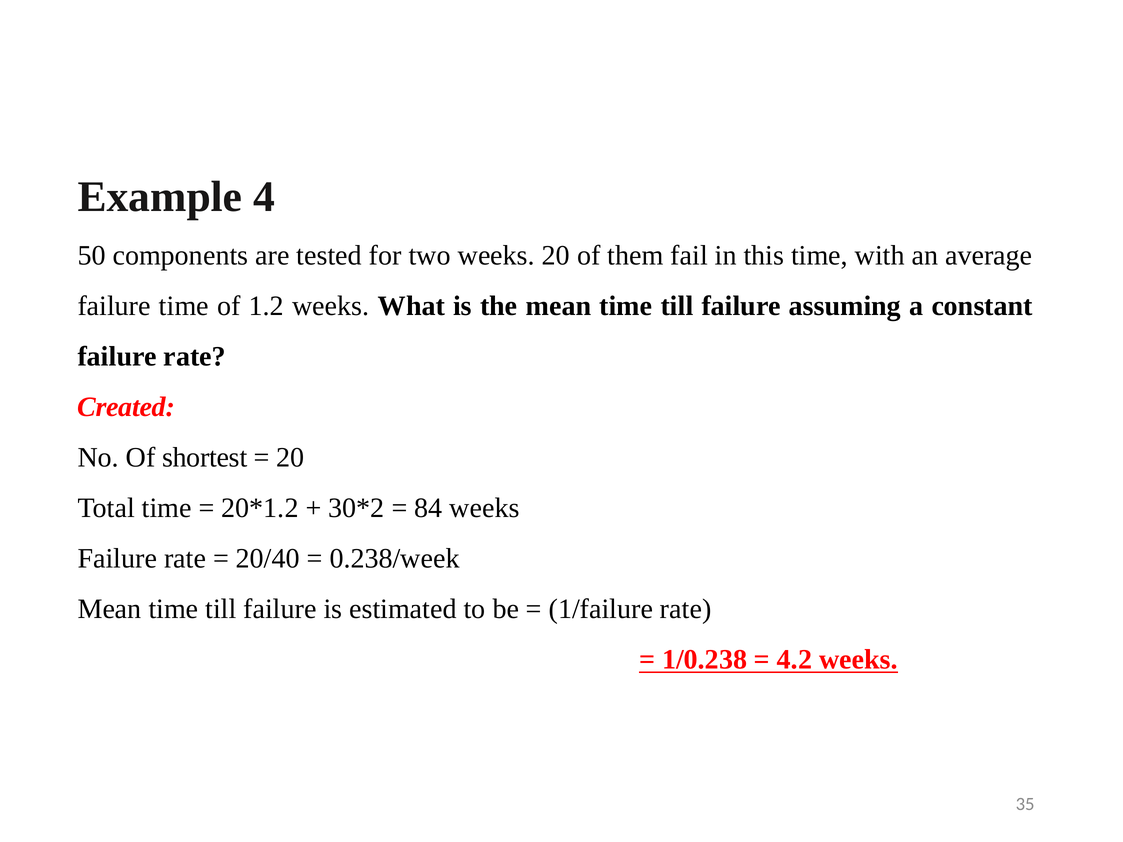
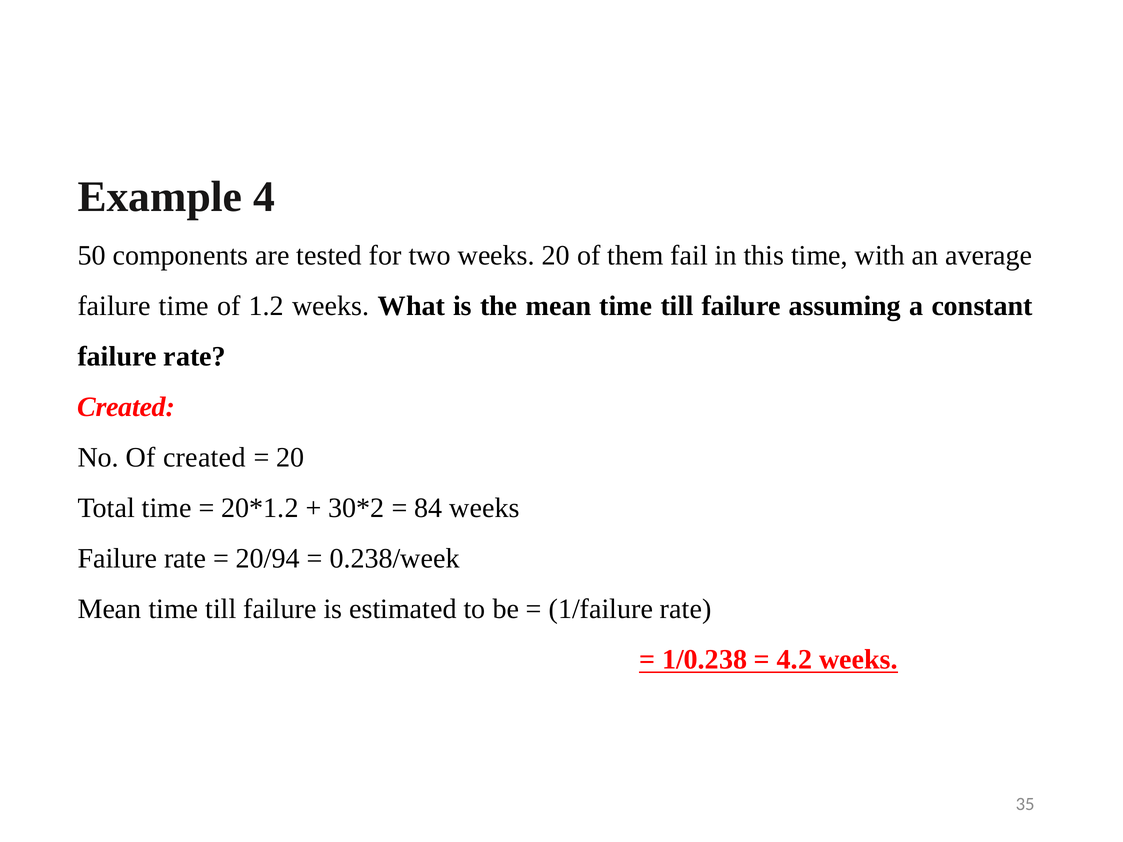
Of shortest: shortest -> created (204, 458)
20/40: 20/40 -> 20/94 (268, 559)
